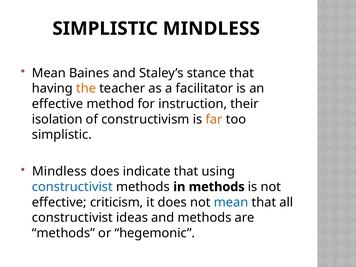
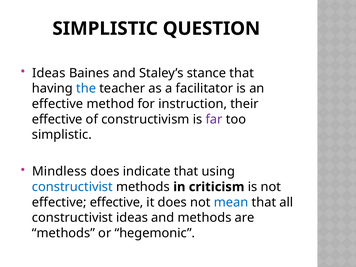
SIMPLISTIC MINDLESS: MINDLESS -> QUESTION (211, 29)
Mean: Mean -> Ideas (49, 73)
the colour: orange -> blue (86, 88)
isolation: isolation -> effective (57, 119)
far colour: orange -> purple (214, 119)
in methods: methods -> criticism (217, 187)
effective criticism: criticism -> effective (117, 202)
